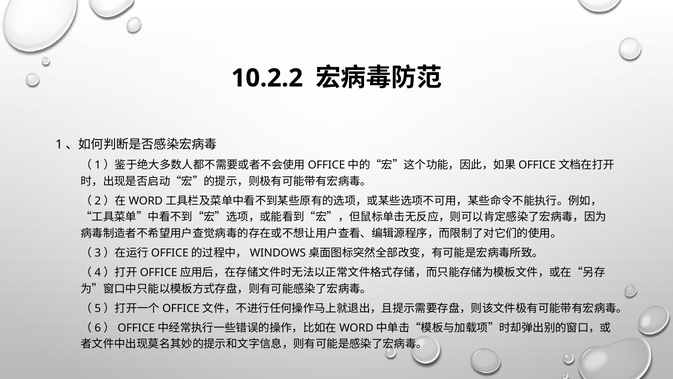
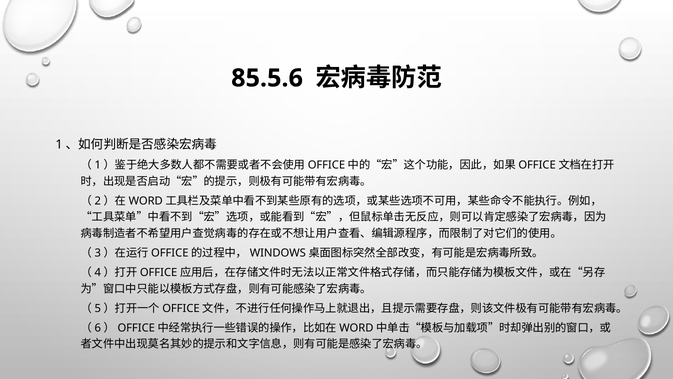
10.2.2: 10.2.2 -> 85.5.6 (267, 78)
